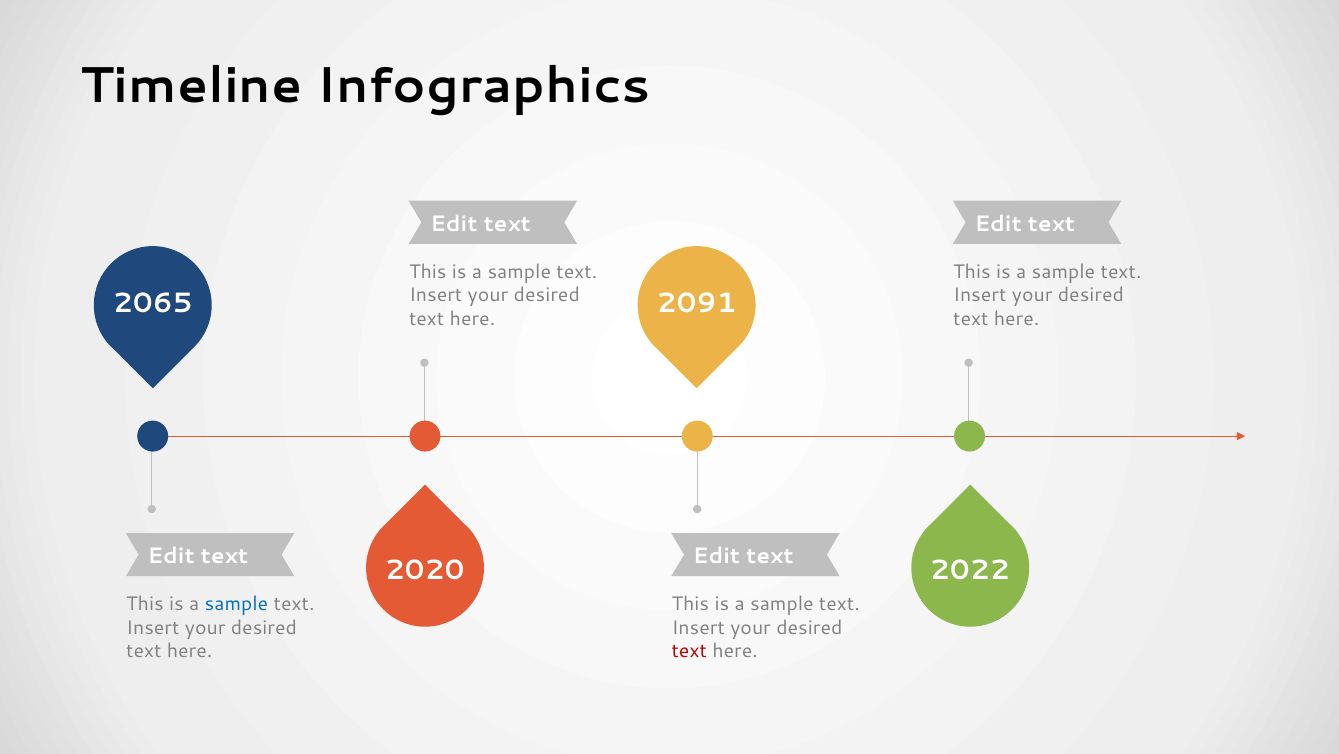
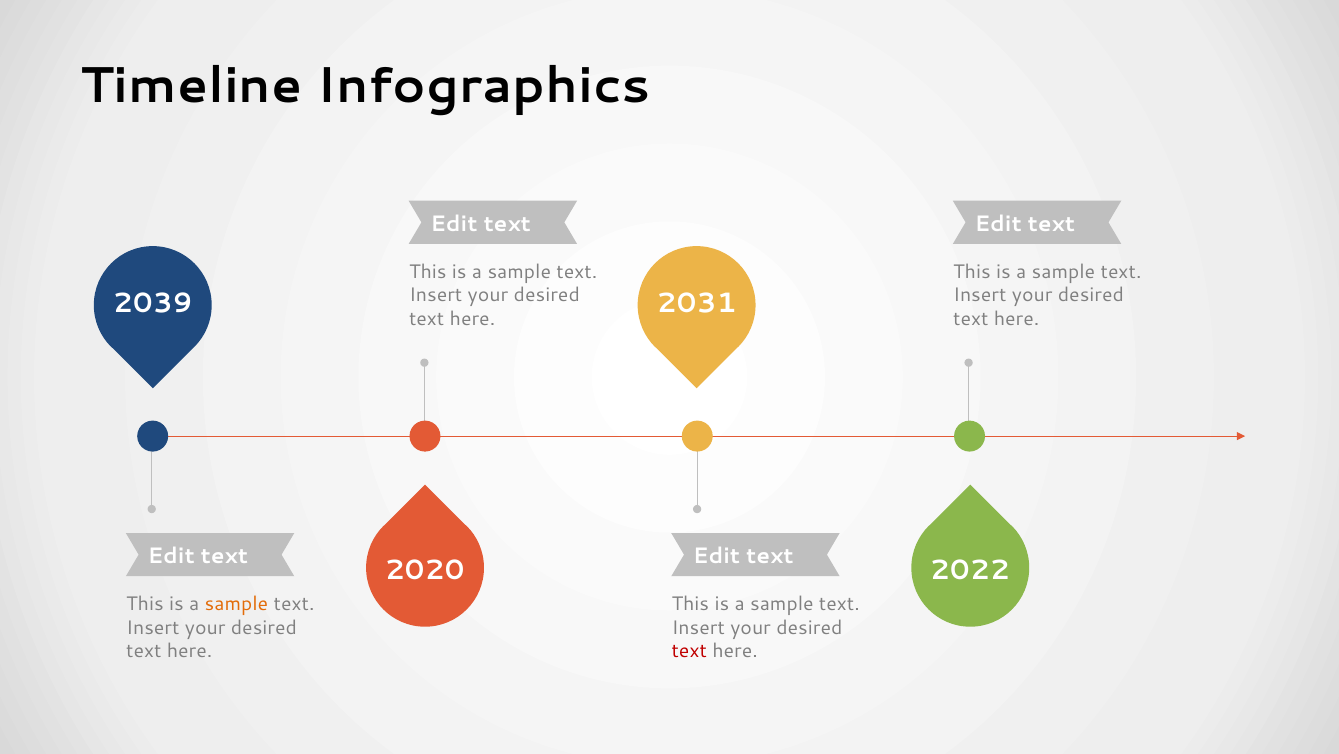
2065: 2065 -> 2039 (153, 303)
2091: 2091 -> 2031 (697, 303)
sample colour: blue -> orange (236, 604)
